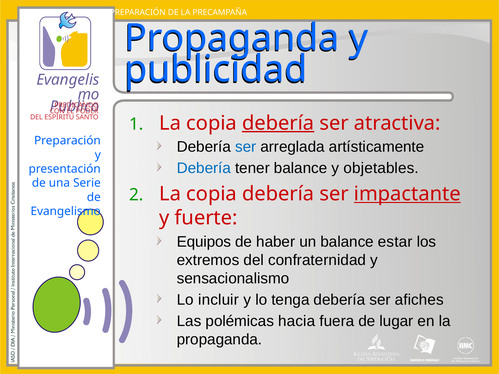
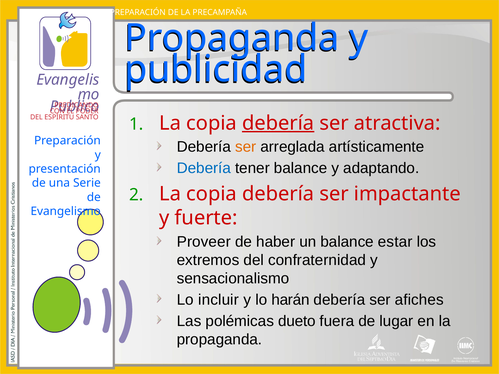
ser colour: blue -> orange (246, 147)
objetables: objetables -> adaptando (381, 168)
impactante underline: present -> none (407, 194)
Equipos: Equipos -> Proveer (204, 242)
tenga: tenga -> harán (291, 300)
hacia: hacia -> dueto (297, 321)
